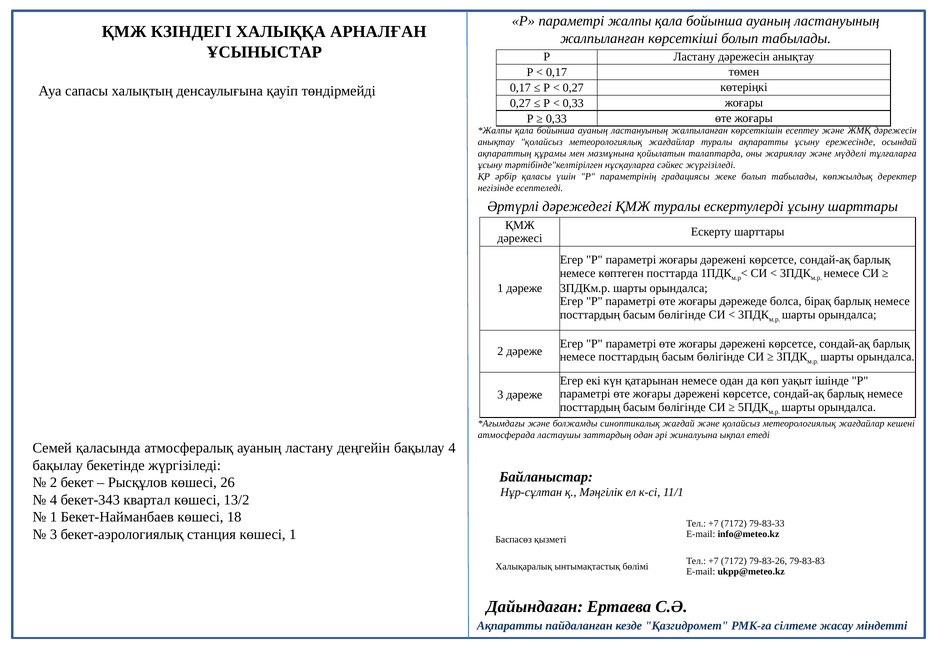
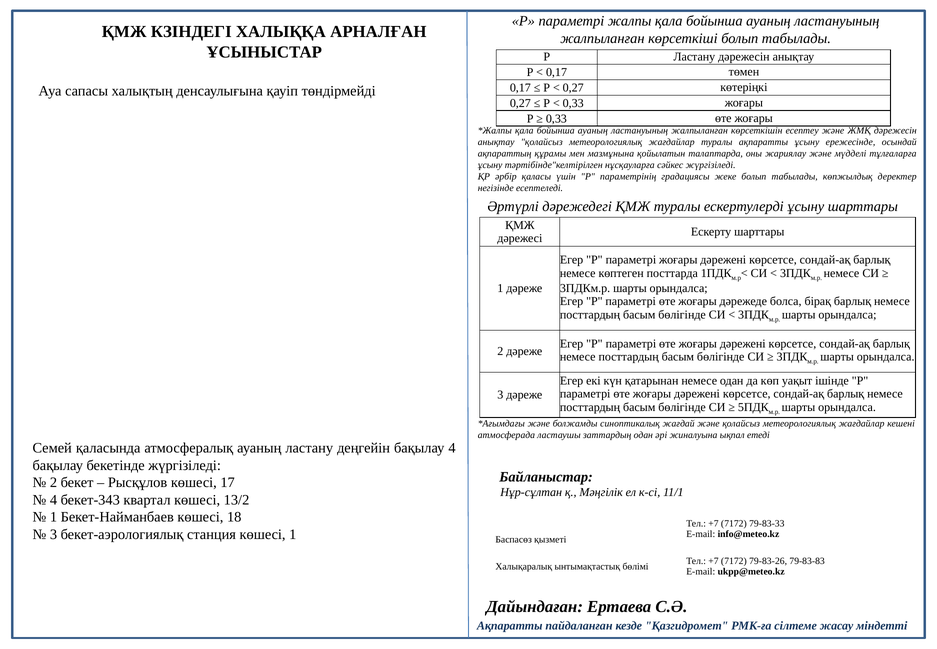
26: 26 -> 17 (228, 482)
